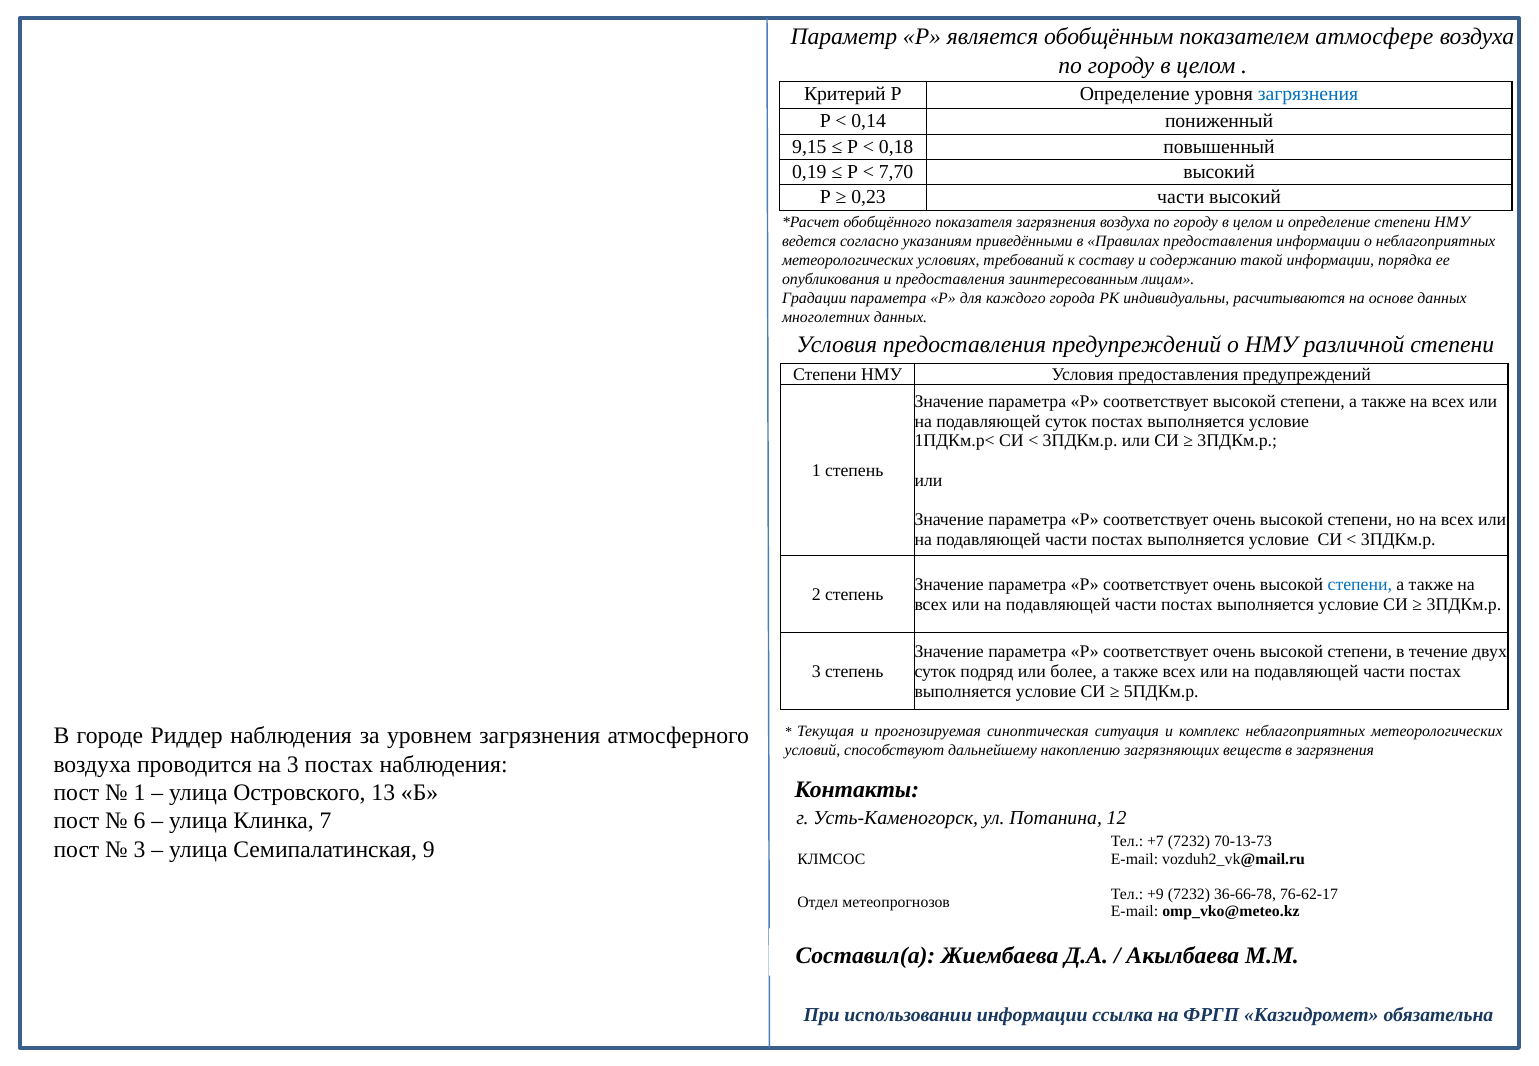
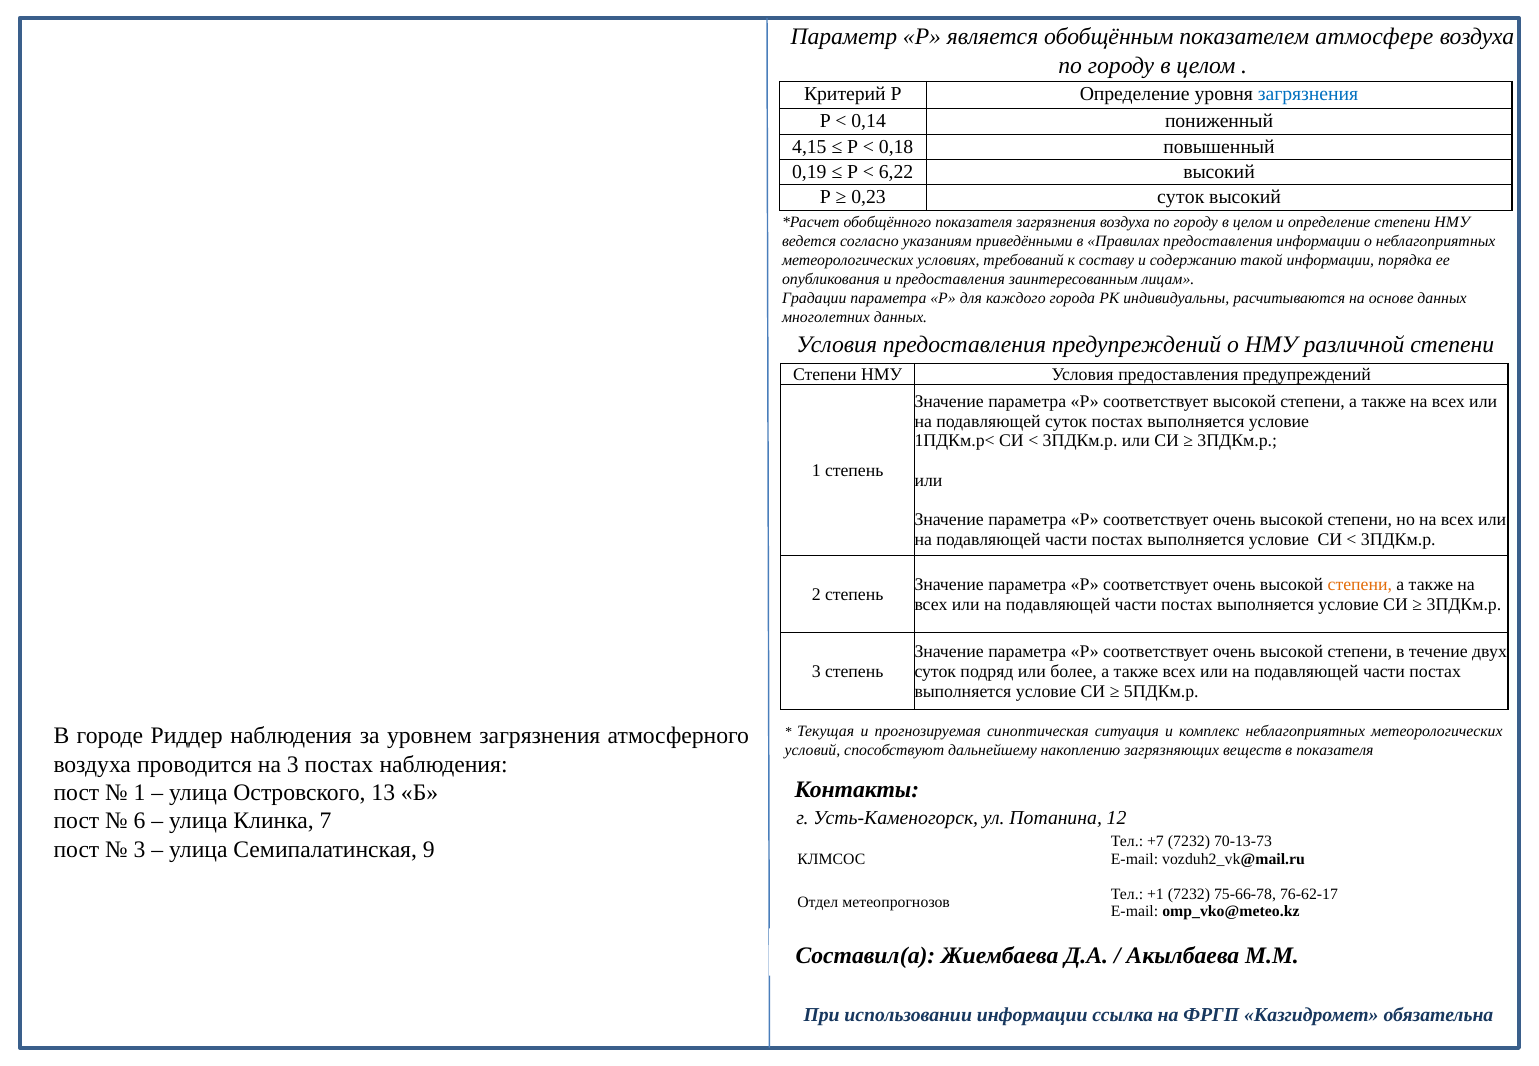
9,15: 9,15 -> 4,15 (809, 147)
7,70: 7,70 -> 6,22 (896, 172)
0,23 части: части -> суток (1181, 197)
степени colour: blue -> orange (1360, 584)
в загрязнения: загрязнения -> показателя (1335, 750)
+9: +9 -> +1 (1155, 893)
36-66-78: 36-66-78 -> 75-66-78 (1245, 893)
